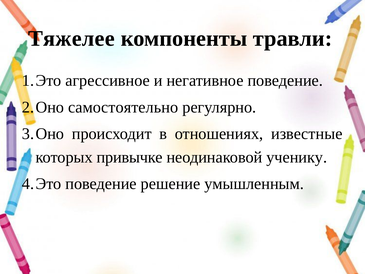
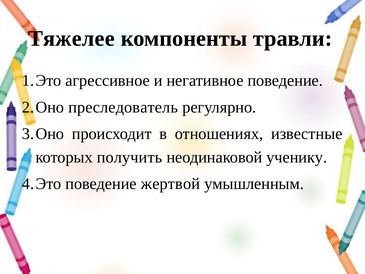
самостоятельно: самостоятельно -> преследователь (123, 107)
привычке: привычке -> получить (129, 157)
решение: решение -> жертвой (170, 184)
